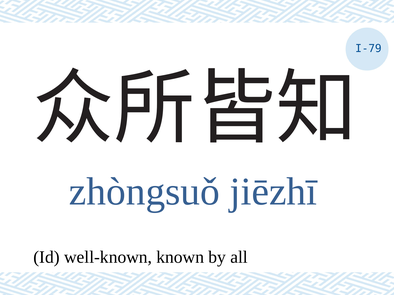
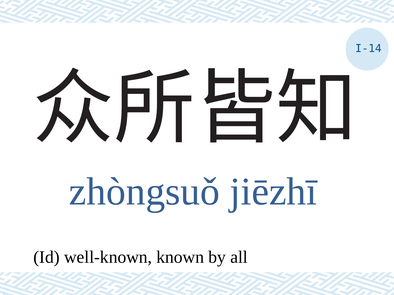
I-79: I-79 -> I-14 (368, 49)
